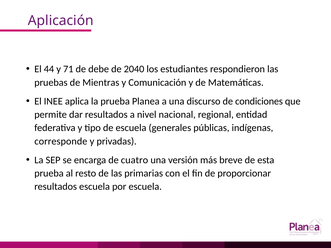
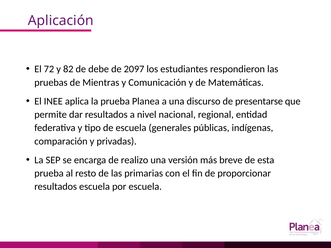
44: 44 -> 72 (49, 69)
71: 71 -> 82 (68, 69)
2040: 2040 -> 2097 (134, 69)
condiciones: condiciones -> presentarse (259, 101)
corresponde: corresponde -> comparación (61, 141)
cuatro: cuatro -> realizo (135, 160)
